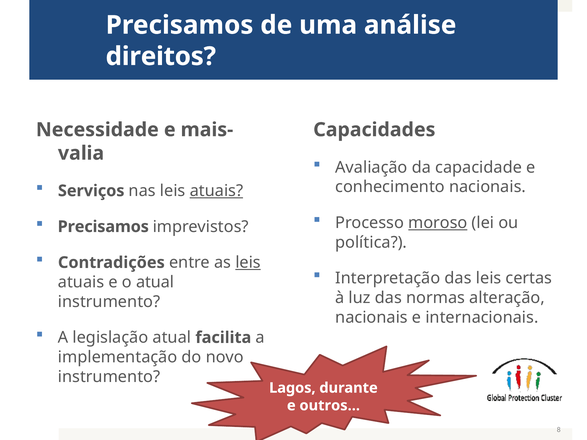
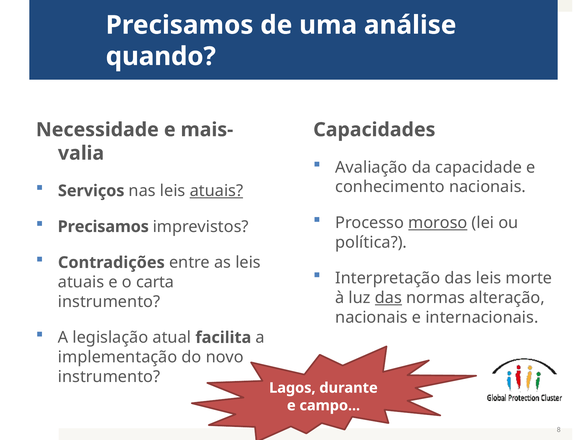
direitos: direitos -> quando (161, 56)
leis underline: present -> none (248, 263)
certas: certas -> morte (529, 278)
o atual: atual -> carta (155, 282)
das underline: none -> present (388, 298)
outros: outros -> campo (330, 406)
